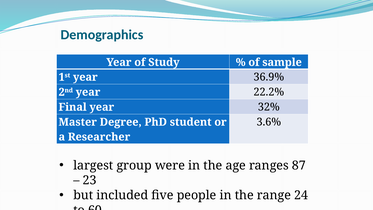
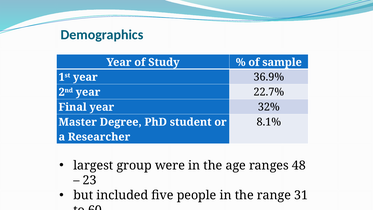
22.2%: 22.2% -> 22.7% (269, 92)
3.6%: 3.6% -> 8.1% (269, 122)
87: 87 -> 48 (299, 165)
24: 24 -> 31 (301, 195)
